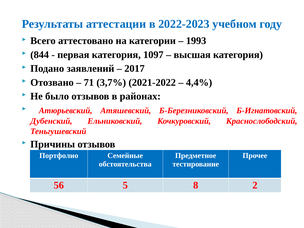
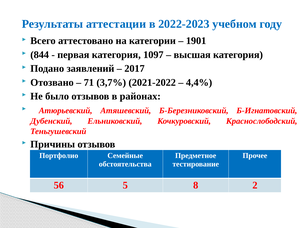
1993: 1993 -> 1901 (196, 41)
